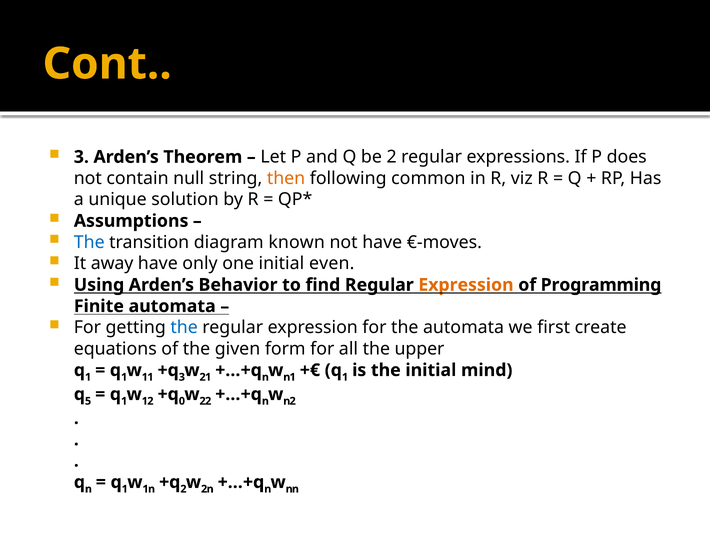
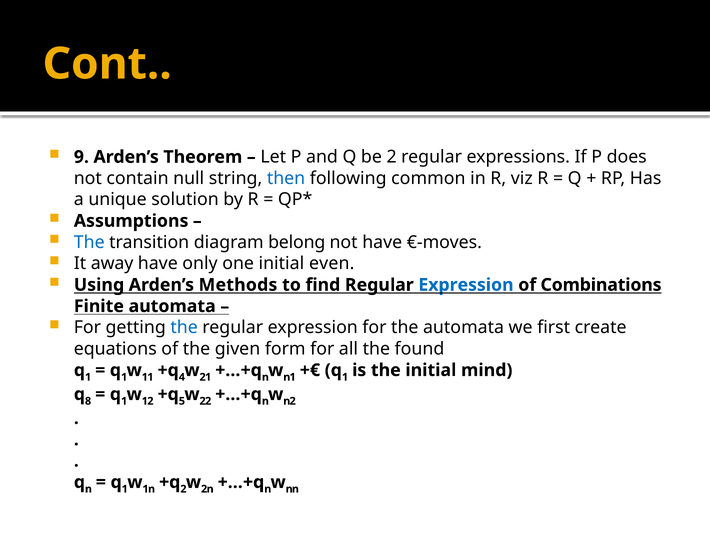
3: 3 -> 9 (81, 157)
then colour: orange -> blue (286, 178)
known: known -> belong (297, 242)
Behavior: Behavior -> Methods (238, 285)
Expression colour: orange -> blue (466, 285)
Programming: Programming -> Combinations (601, 285)
upper: upper -> found (419, 349)
3: 3 -> 4 (182, 377)
5: 5 -> 8 (88, 401)
0: 0 -> 5 (182, 401)
